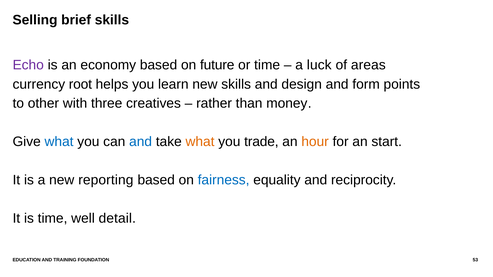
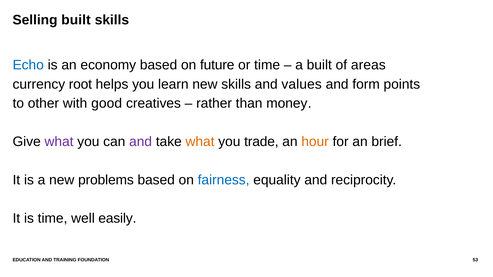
Selling brief: brief -> built (76, 20)
Echo colour: purple -> blue (28, 65)
a luck: luck -> built (319, 65)
design: design -> values (302, 84)
three: three -> good (107, 103)
what colour: blue -> purple (59, 142)
and colour: blue -> purple (141, 142)
start: start -> brief (387, 142)
reporting: reporting -> problems (106, 180)
detail: detail -> easily (117, 219)
